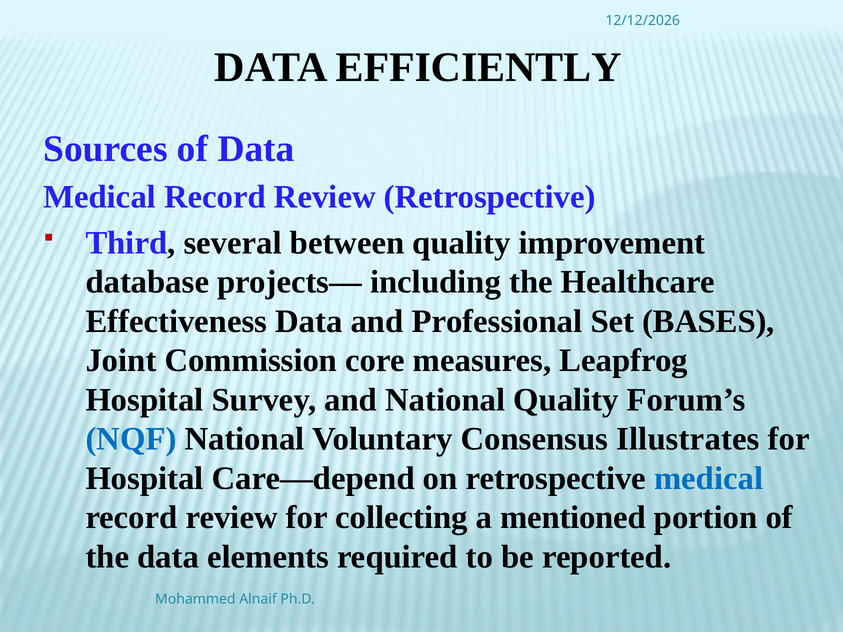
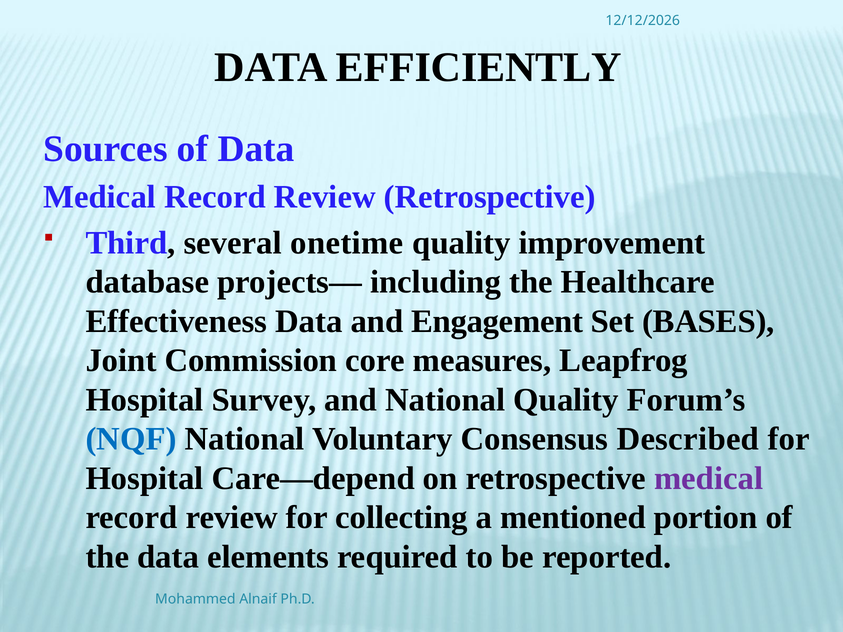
between: between -> onetime (347, 243)
Professional: Professional -> Engagement (497, 321)
Illustrates: Illustrates -> Described (688, 439)
medical colour: blue -> purple (709, 478)
